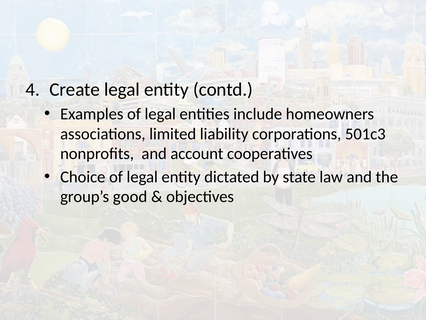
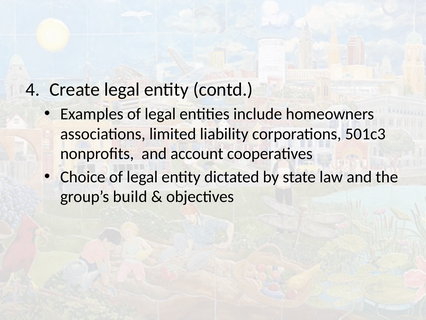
good: good -> build (130, 196)
